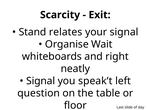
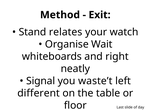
Scarcity: Scarcity -> Method (60, 15)
your signal: signal -> watch (124, 32)
speak’t: speak’t -> waste’t (95, 81)
question: question -> different (39, 93)
